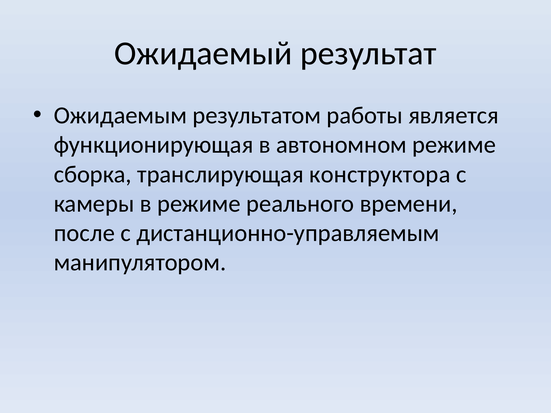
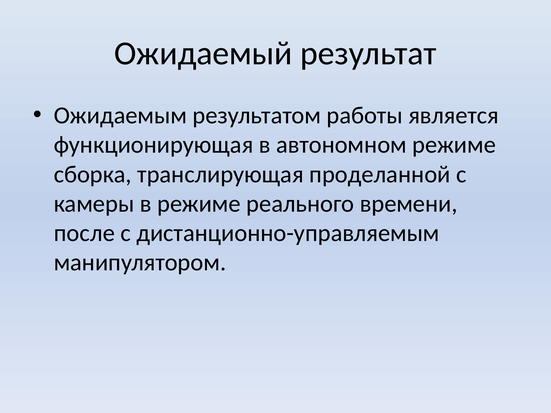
конструктора: конструктора -> проделанной (380, 174)
